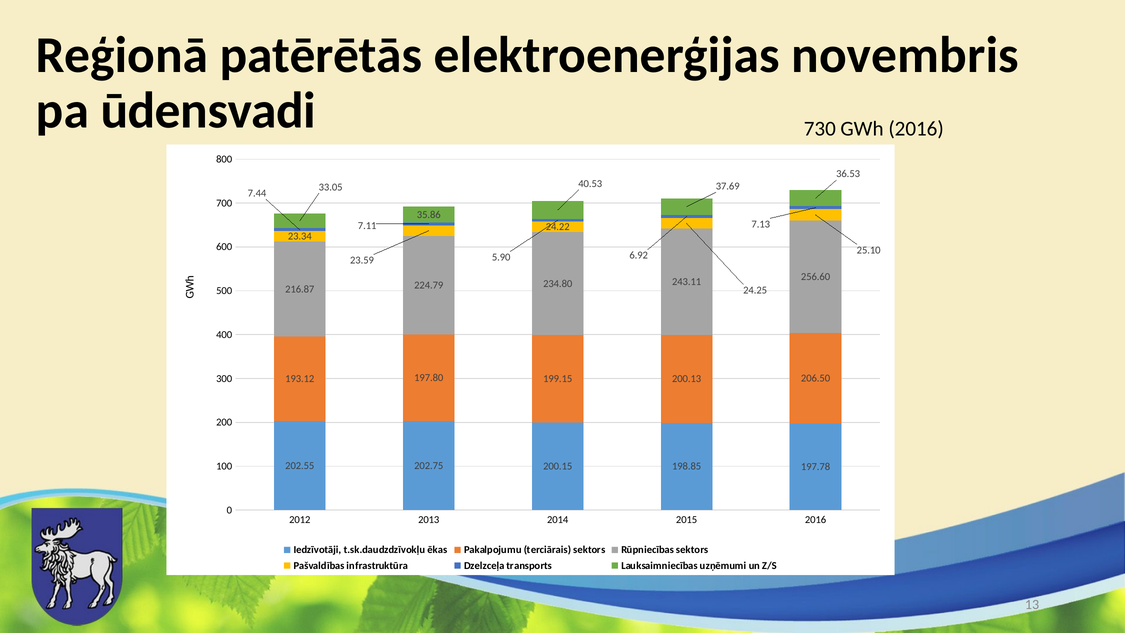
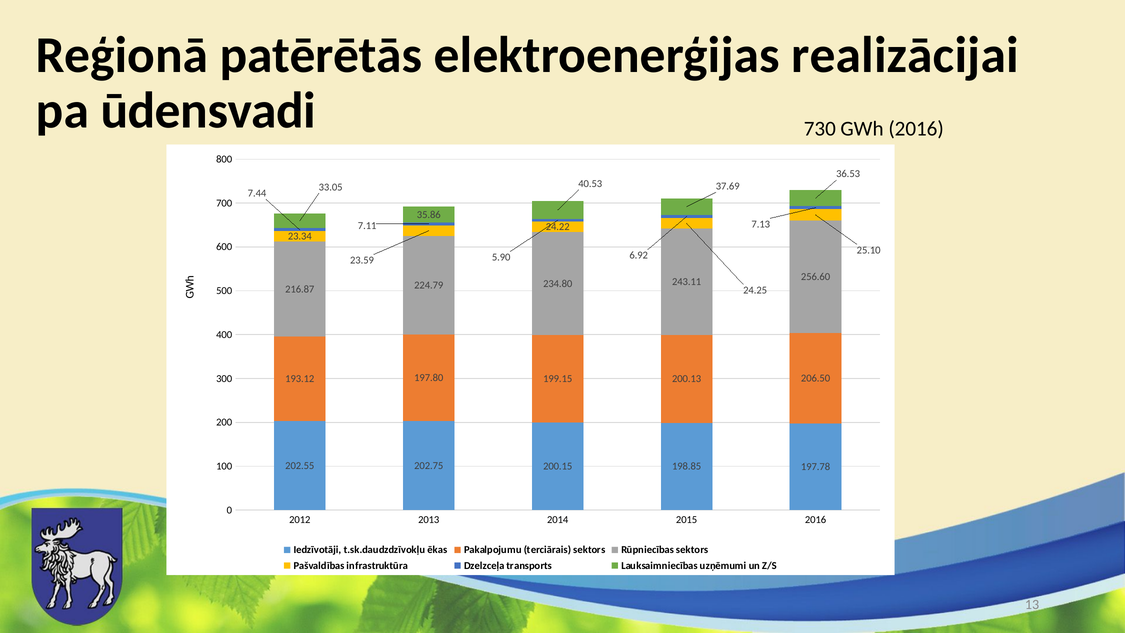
novembris: novembris -> realizācijai (905, 55)
